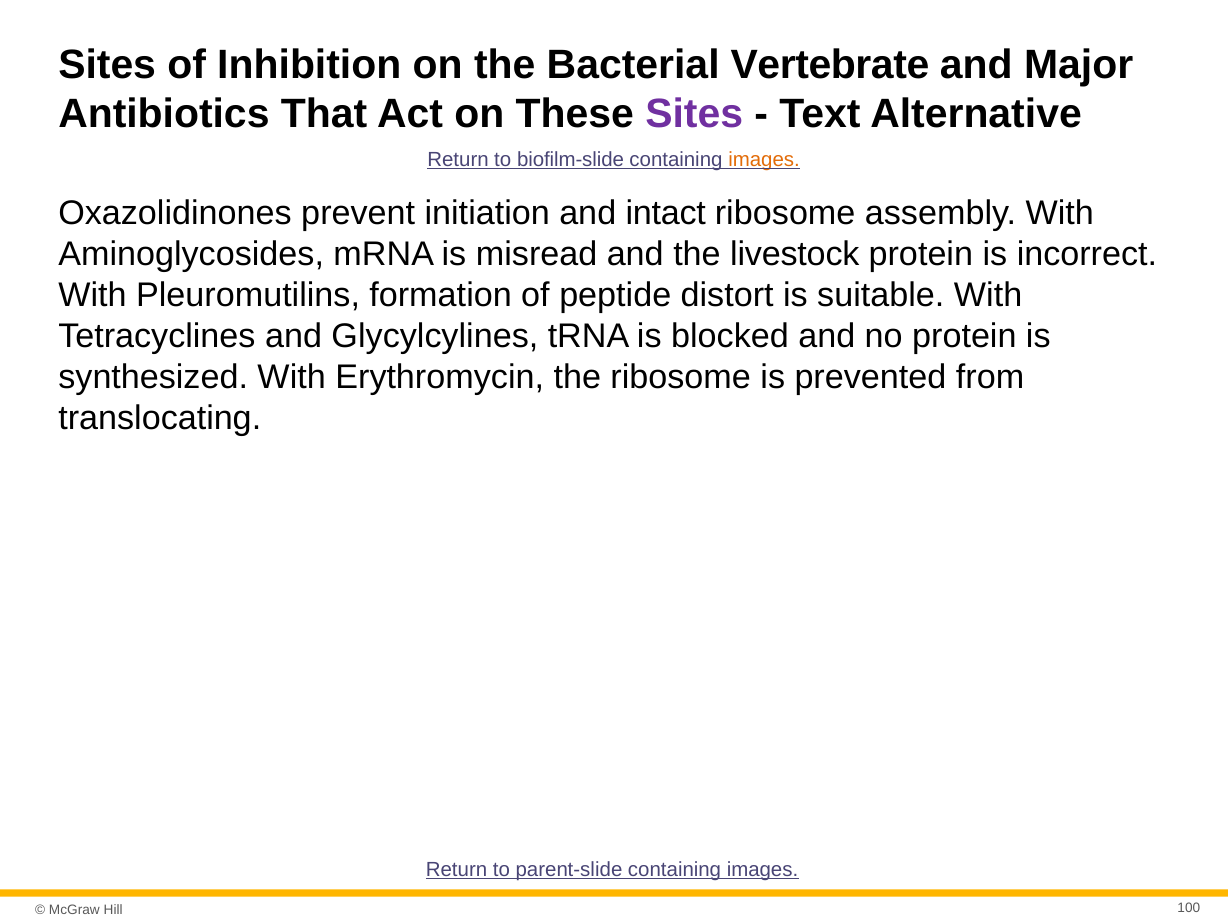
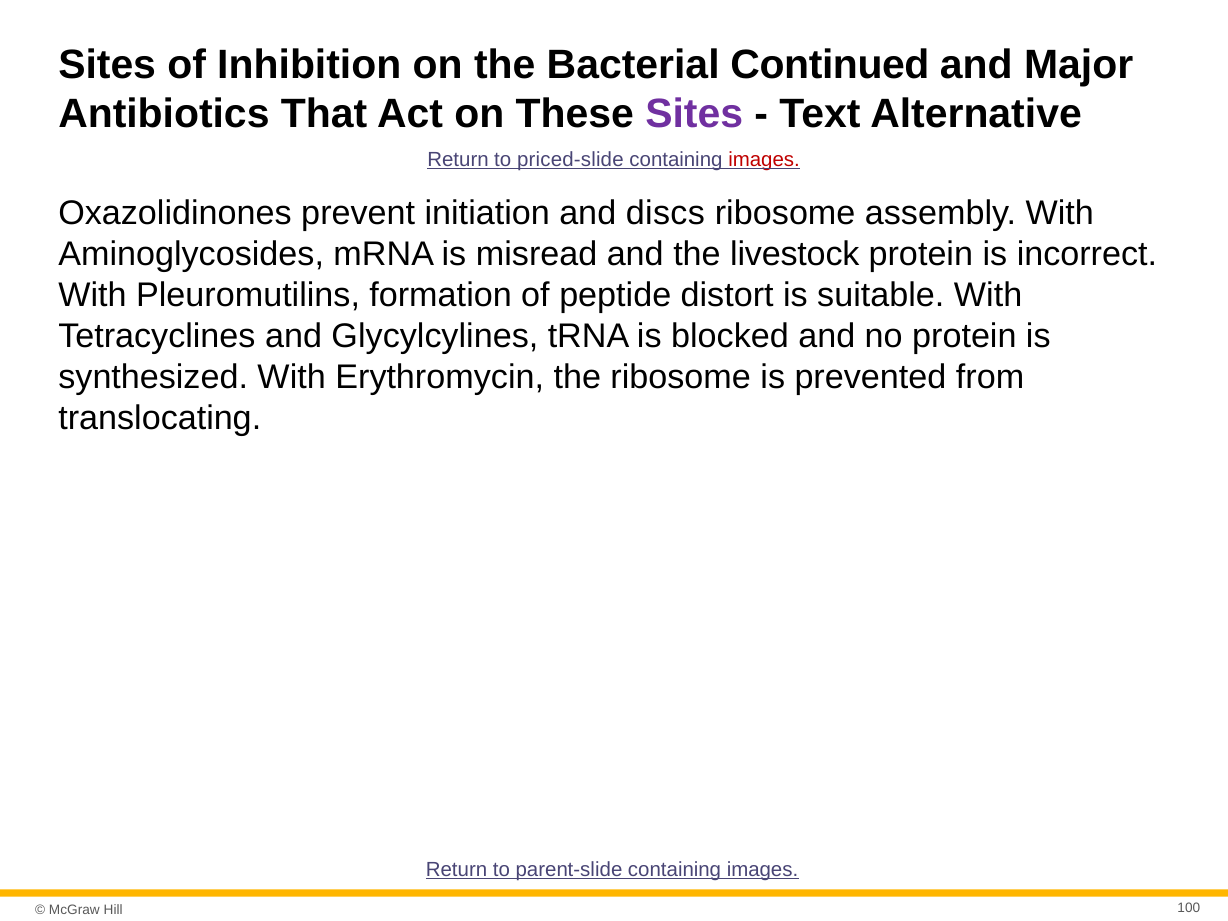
Vertebrate: Vertebrate -> Continued (830, 65)
biofilm-slide: biofilm-slide -> priced-slide (570, 160)
images colour: orange -> red (764, 160)
intact: intact -> discs (665, 213)
